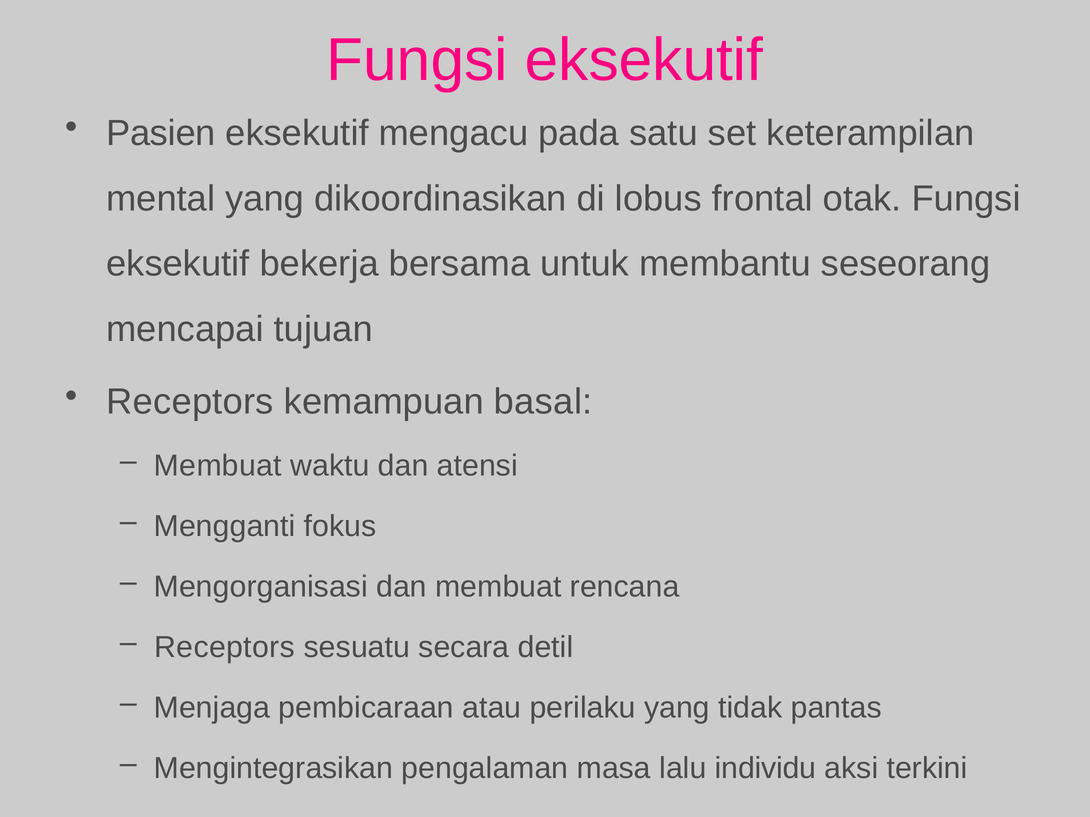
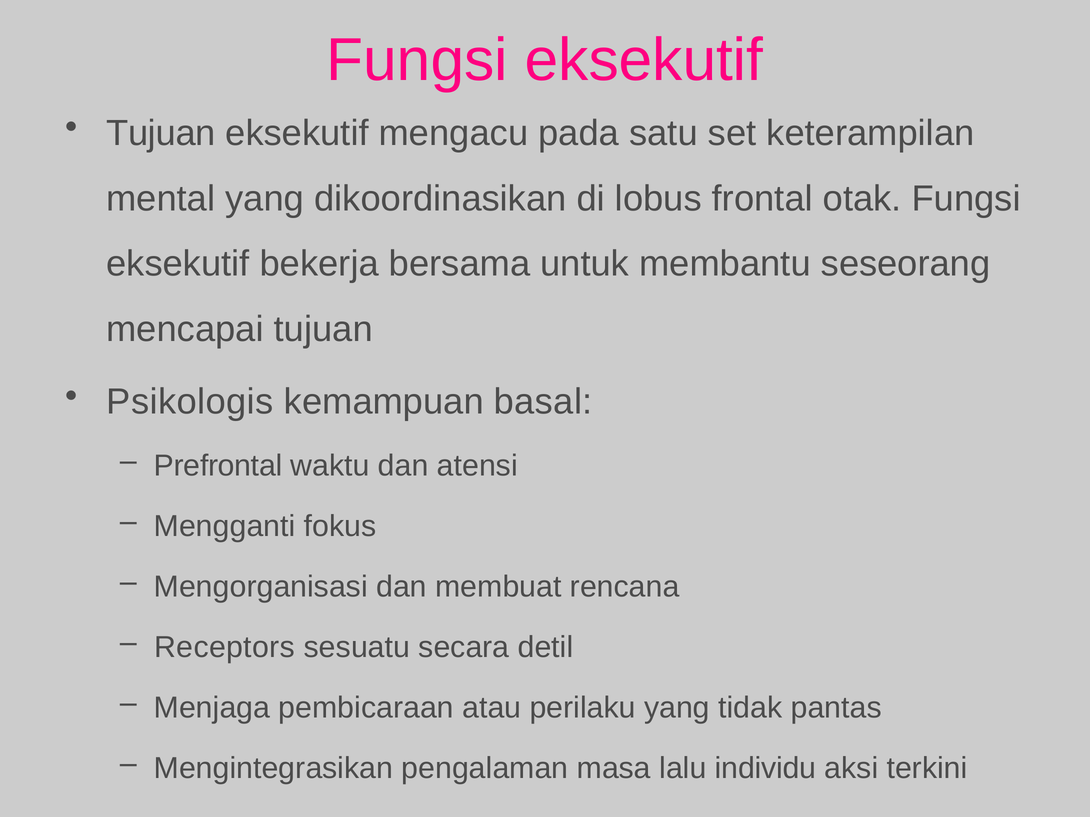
Pasien: Pasien -> Tujuan (161, 133)
Receptors: Receptors -> Psikologis (190, 402)
Membuat: Membuat -> Prefrontal (218, 466)
